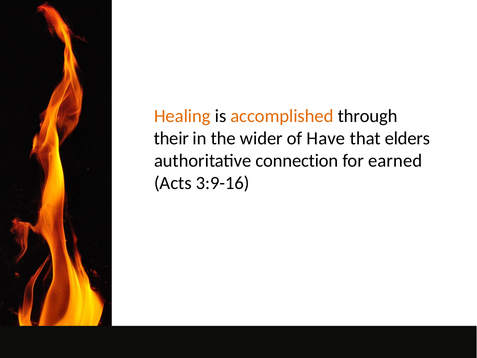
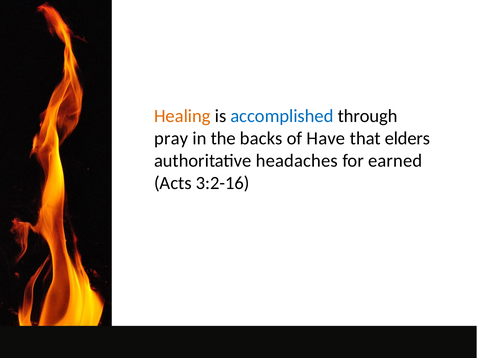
accomplished colour: orange -> blue (282, 116)
their: their -> pray (171, 138)
wider: wider -> backs (261, 138)
connection: connection -> headaches (297, 161)
3:9-16: 3:9-16 -> 3:2-16 (223, 183)
